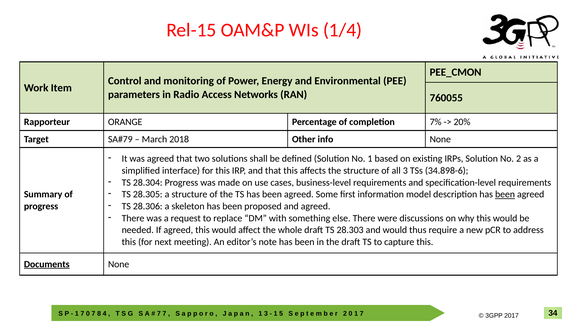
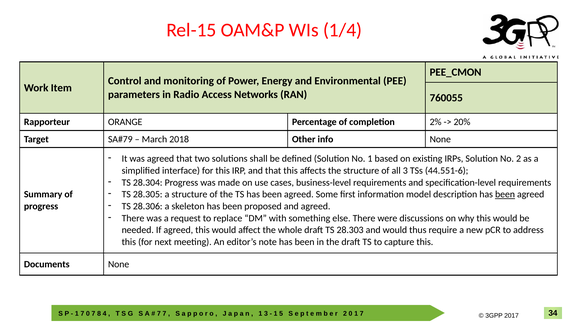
7%: 7% -> 2% (436, 122)
34.898-6: 34.898-6 -> 44.551-6 (447, 171)
Documents underline: present -> none (47, 264)
